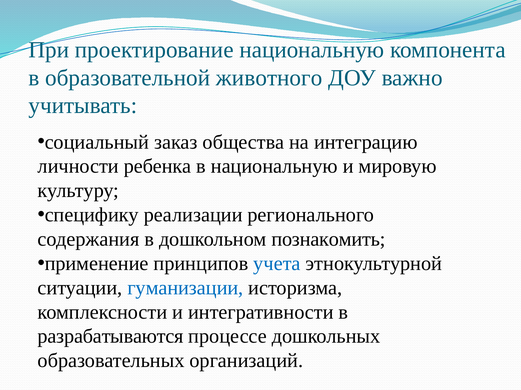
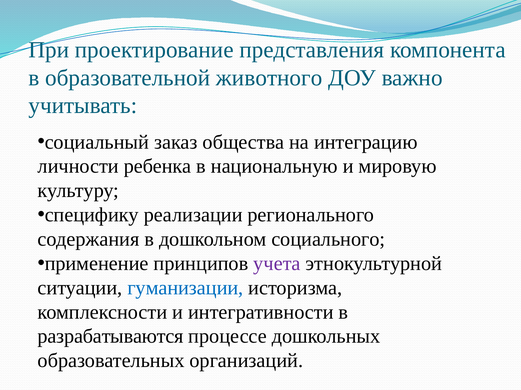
проектирование национальную: национальную -> представления (312, 50)
познакомить: познакомить -> социального (328, 240)
учета colour: blue -> purple (277, 264)
